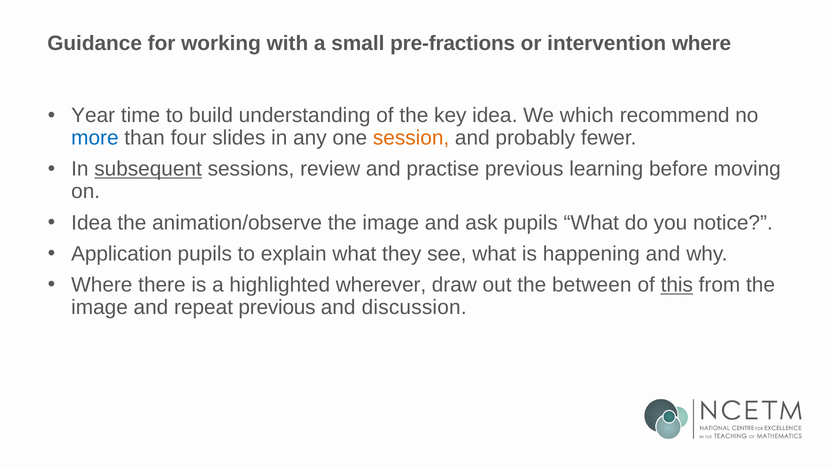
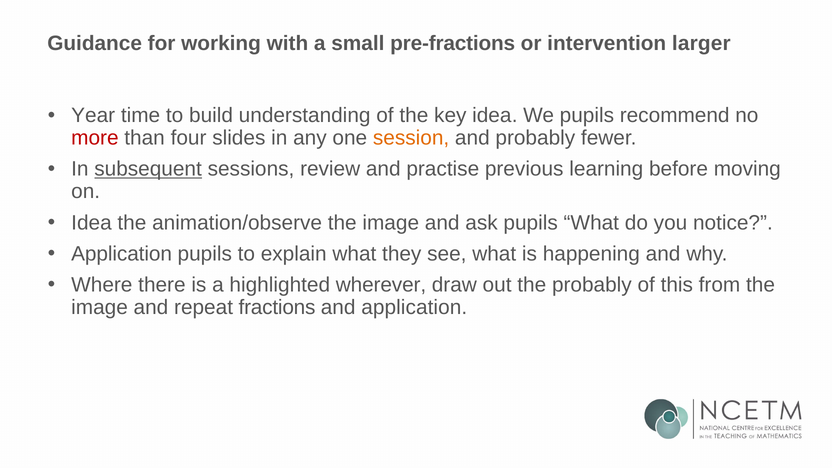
intervention where: where -> larger (701, 44)
We which: which -> pupils (587, 116)
more colour: blue -> red (95, 138)
the between: between -> probably (592, 285)
this underline: present -> none (677, 285)
repeat previous: previous -> fractions (277, 307)
and discussion: discussion -> application (414, 307)
